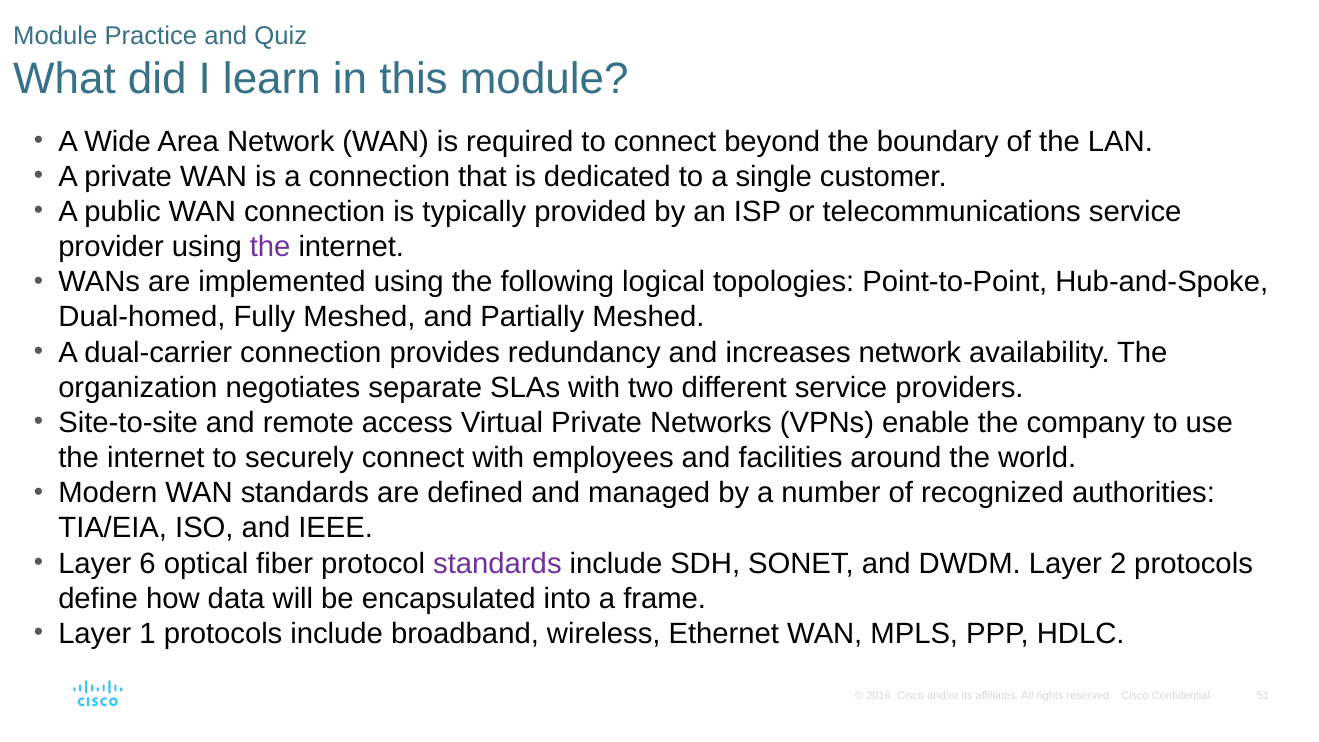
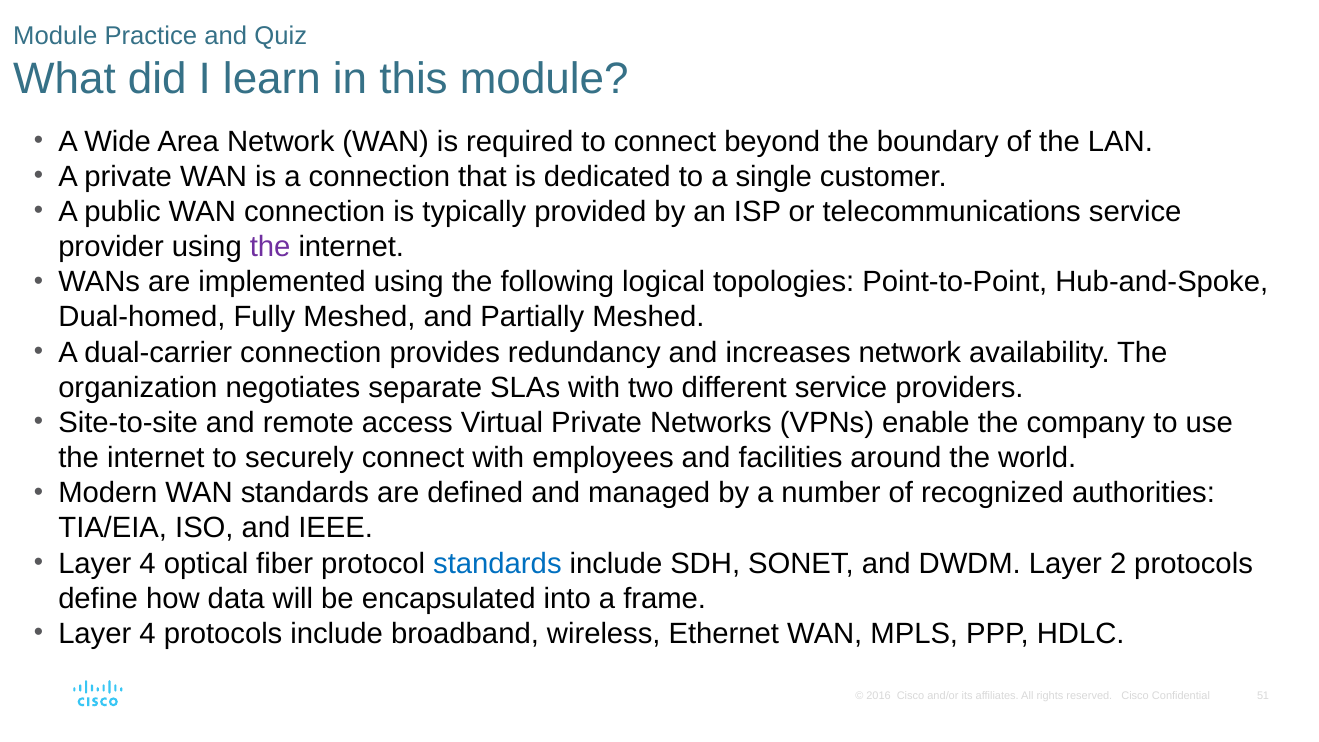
6: 6 -> 4 (148, 563)
standards colour: purple -> blue (497, 563)
1: 1 -> 4 (148, 634)
